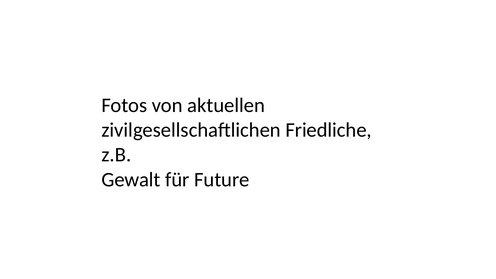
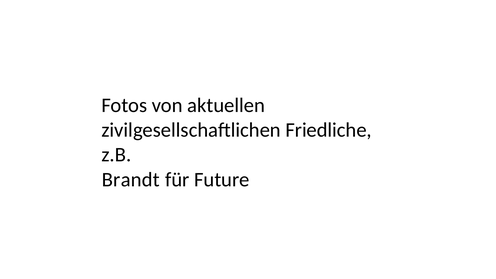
Gewalt: Gewalt -> Brandt (131, 180)
